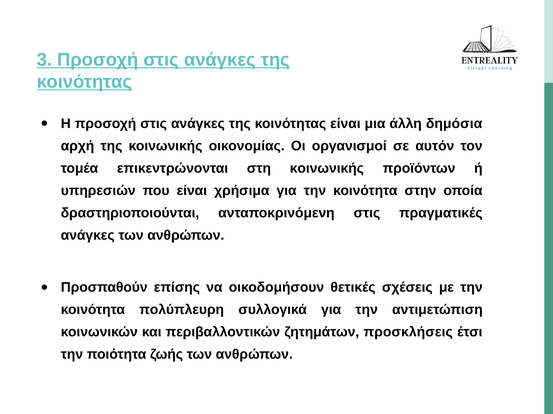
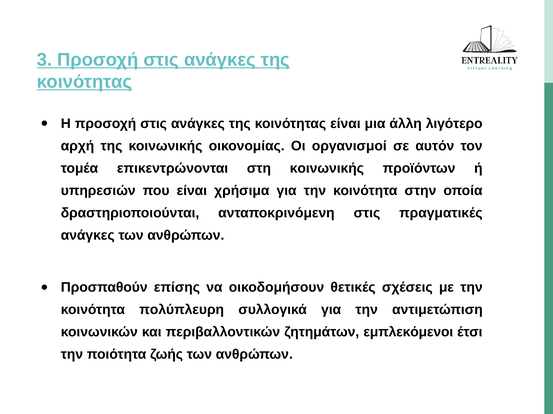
δημόσια: δημόσια -> λιγότερο (454, 124)
προσκλήσεις: προσκλήσεις -> εμπλεκόμενοι (408, 333)
